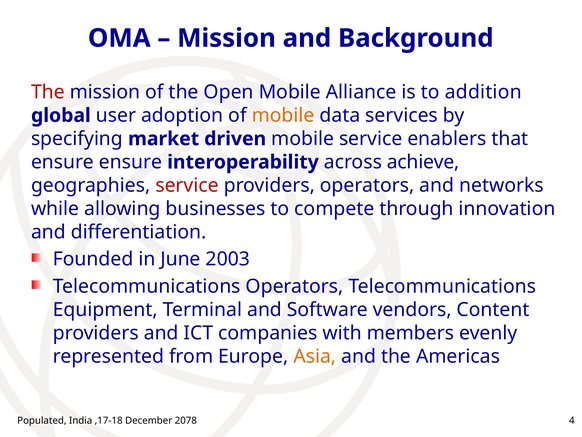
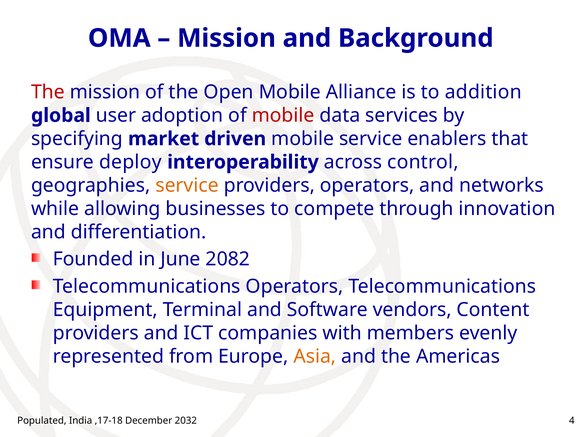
mobile colour: orange -> red (283, 115)
ensure ensure: ensure -> deploy (130, 162)
achieve: achieve -> control (423, 162)
service colour: red -> orange (187, 185)
2003: 2003 -> 2082 (228, 259)
2078: 2078 -> 2032 (186, 420)
